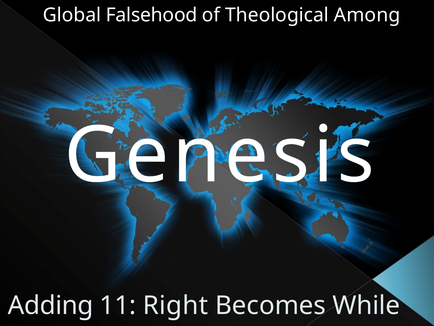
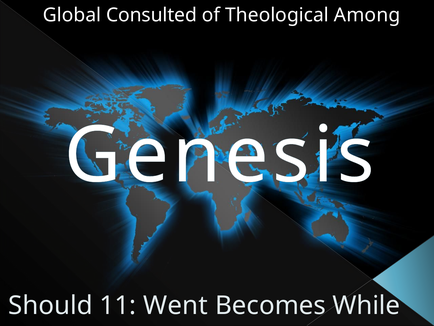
Falsehood: Falsehood -> Consulted (152, 15)
Adding: Adding -> Should (51, 305)
Right: Right -> Went (176, 305)
